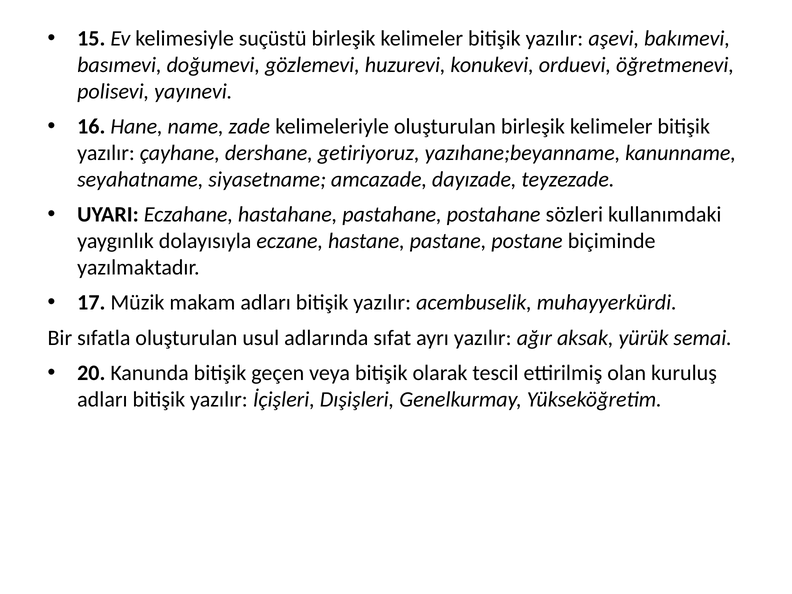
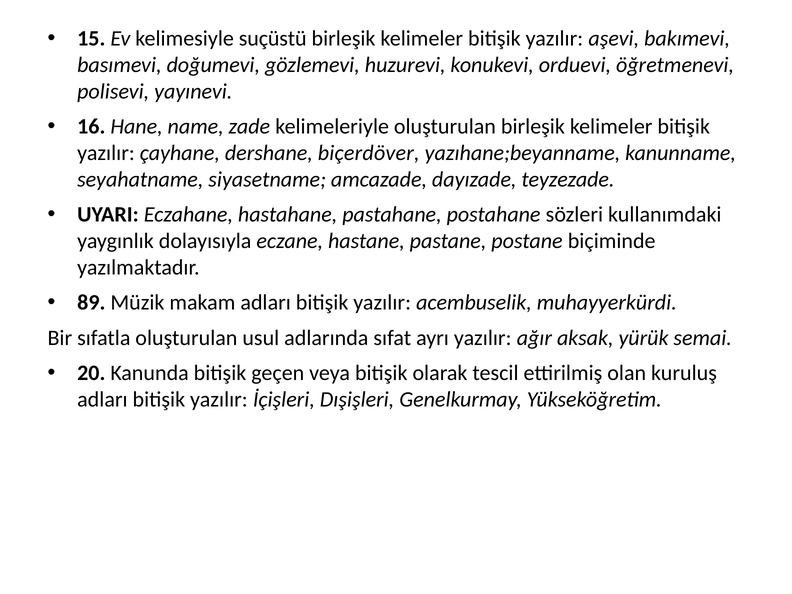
getiriyoruz: getiriyoruz -> biçerdöver (369, 153)
17: 17 -> 89 (91, 303)
